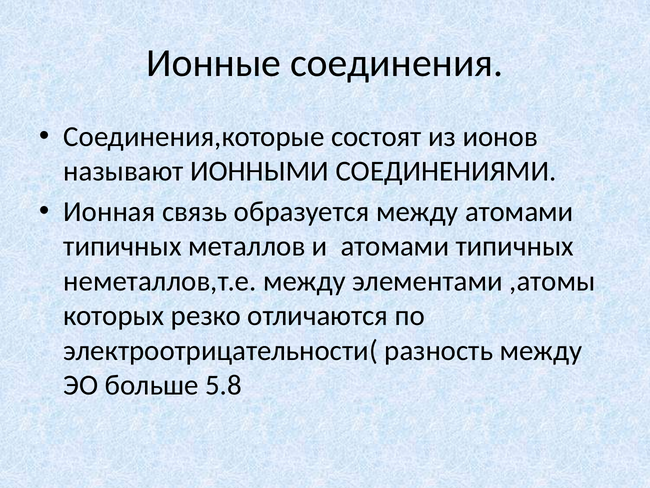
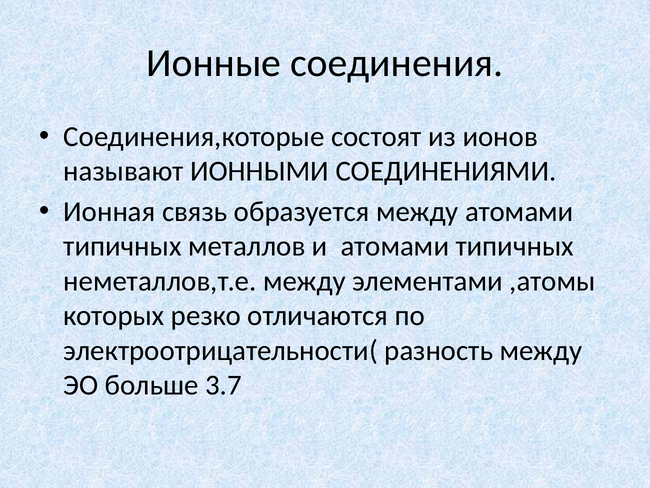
5.8: 5.8 -> 3.7 (223, 385)
